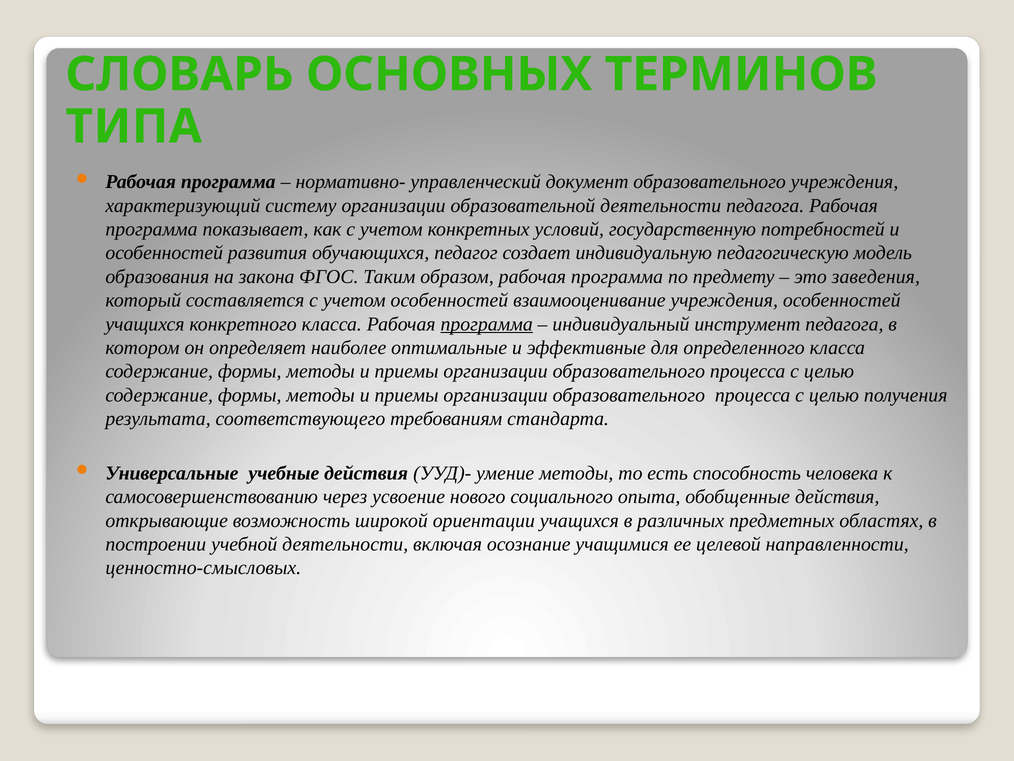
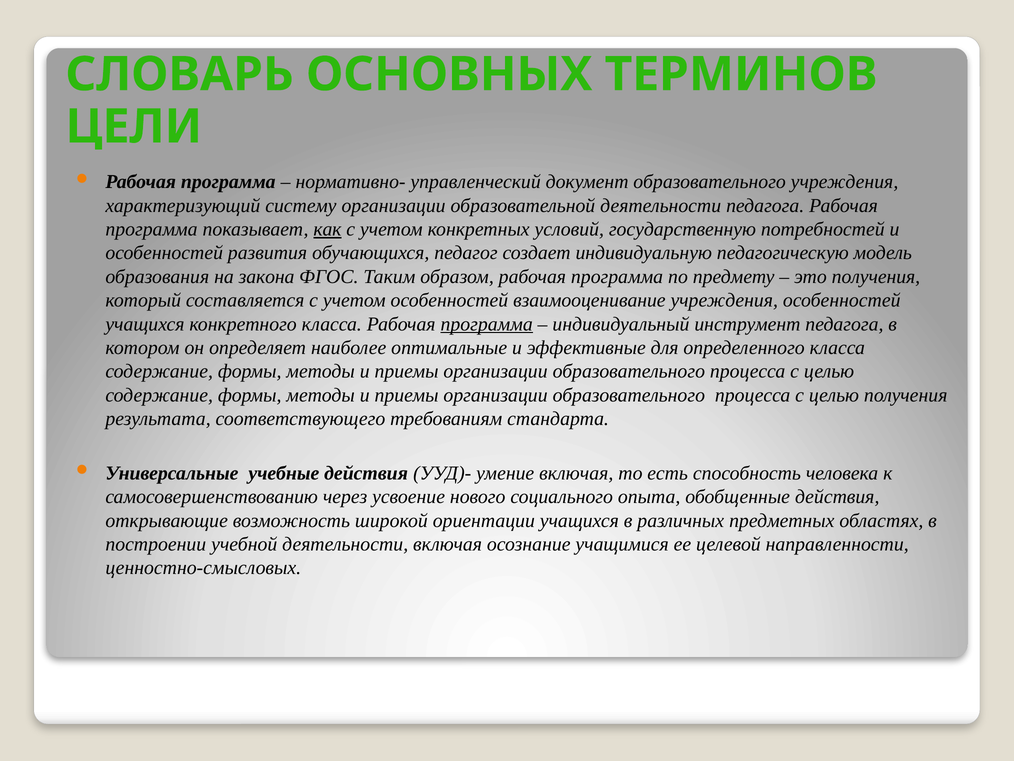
ТИПА: ТИПА -> ЦЕЛИ (134, 127)
как underline: none -> present (327, 229)
это заведения: заведения -> получения (876, 276)
умение методы: методы -> включая (576, 473)
